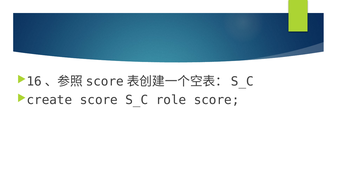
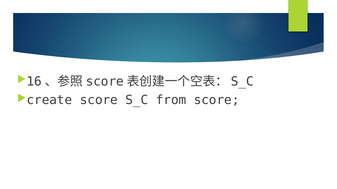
role: role -> from (171, 100)
